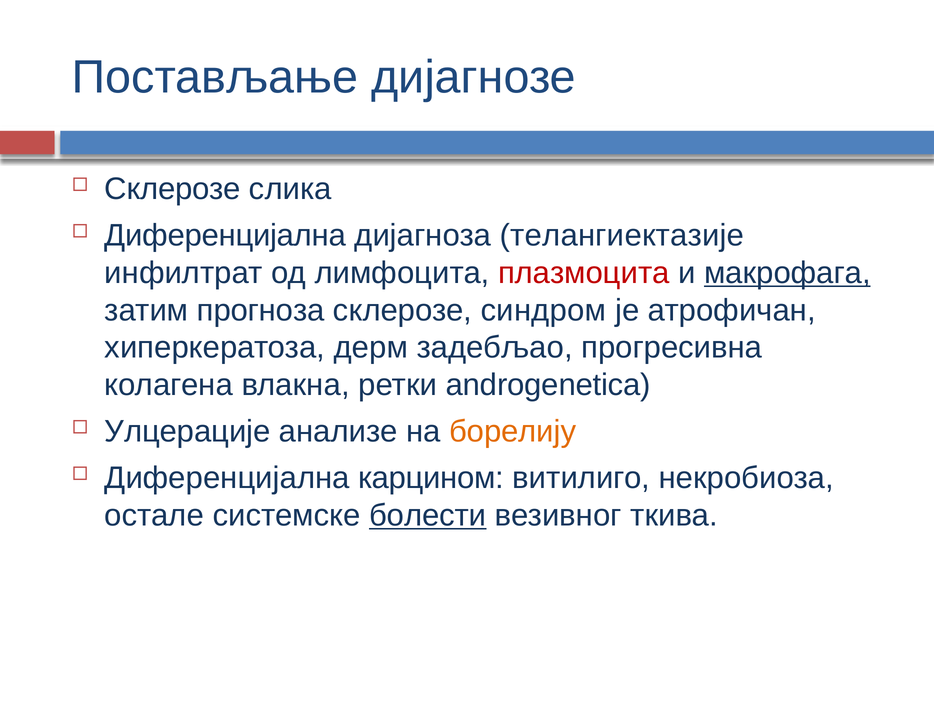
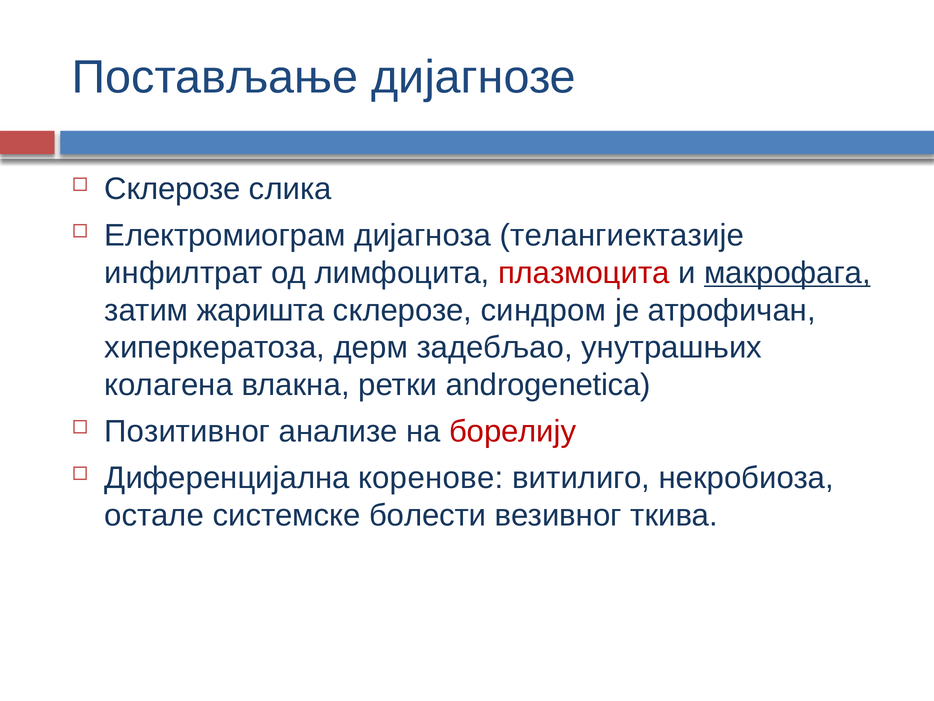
Диференцијална: Диференцијална -> Електромиограм (225, 235)
прогноза: прогноза -> жаришта (261, 310)
прогресивна: прогресивна -> унутрашњих (672, 347)
Улцерације: Улцерације -> Позитивног (187, 431)
борелију colour: orange -> red (513, 431)
карцином: карцином -> коренове (431, 478)
болести underline: present -> none (428, 515)
